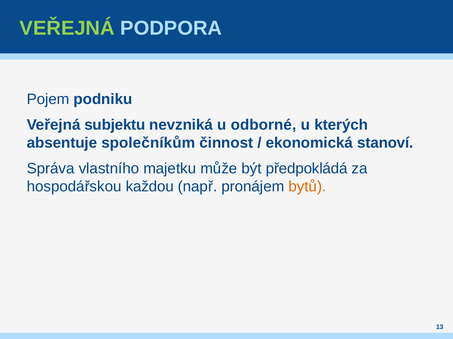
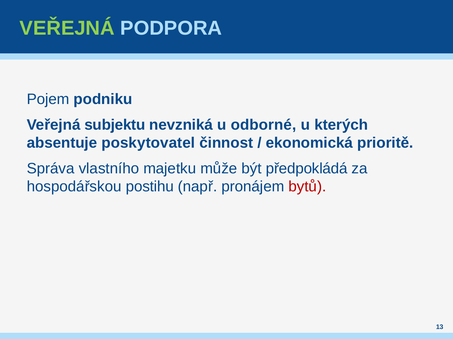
společníkům: společníkům -> poskytovatel (148, 143)
stanoví: stanoví -> prioritě (385, 143)
každou: každou -> postihu (150, 187)
bytů colour: orange -> red (307, 187)
